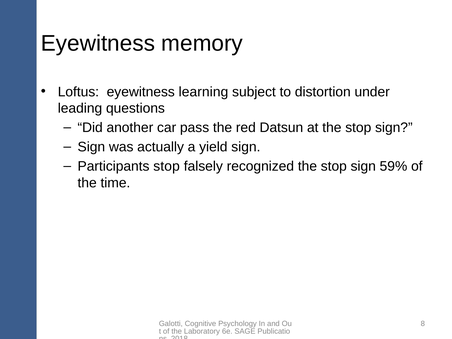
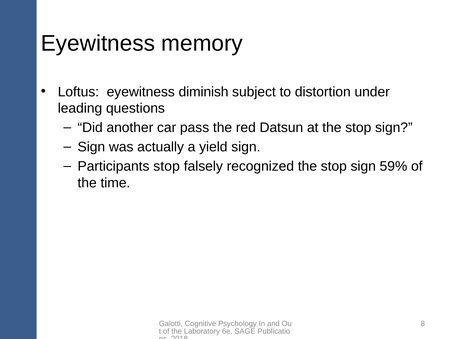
learning: learning -> diminish (204, 92)
